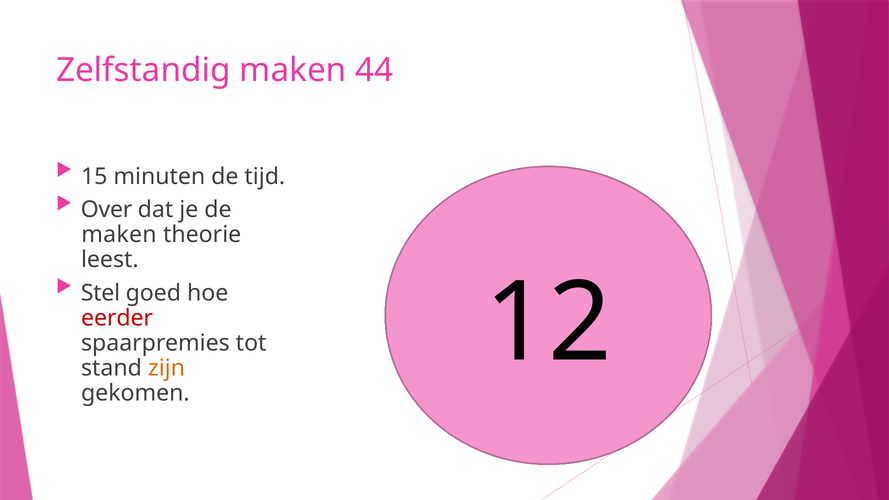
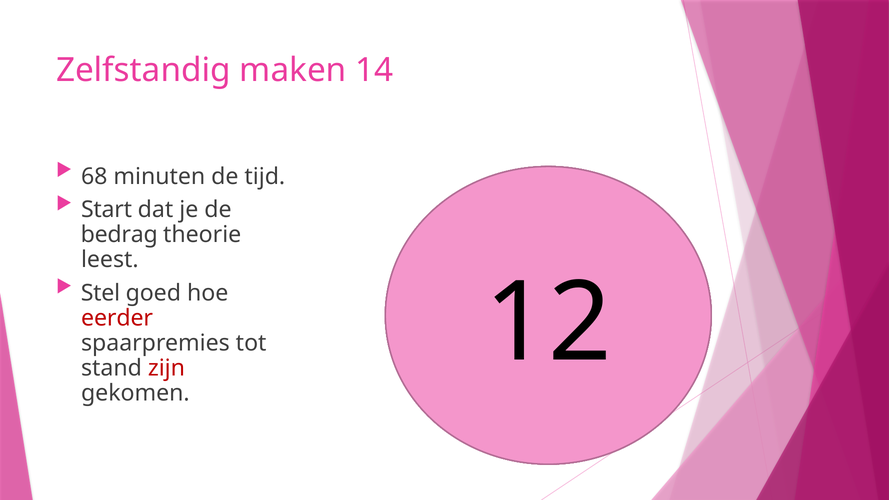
44: 44 -> 14 (374, 70)
15: 15 -> 68 (94, 176)
Over: Over -> Start (107, 210)
maken: maken -> bedrag (119, 235)
zijn colour: orange -> red (166, 368)
